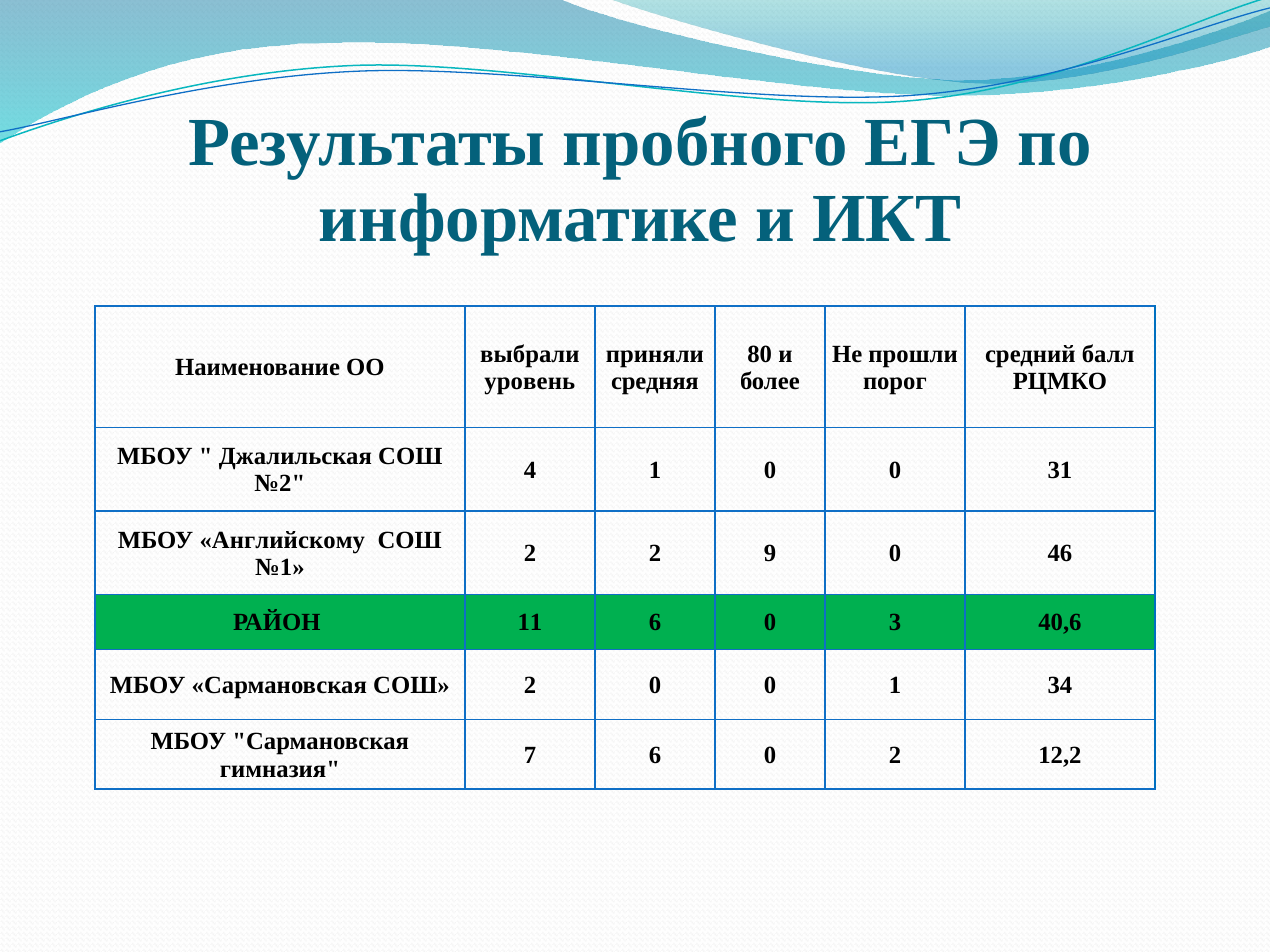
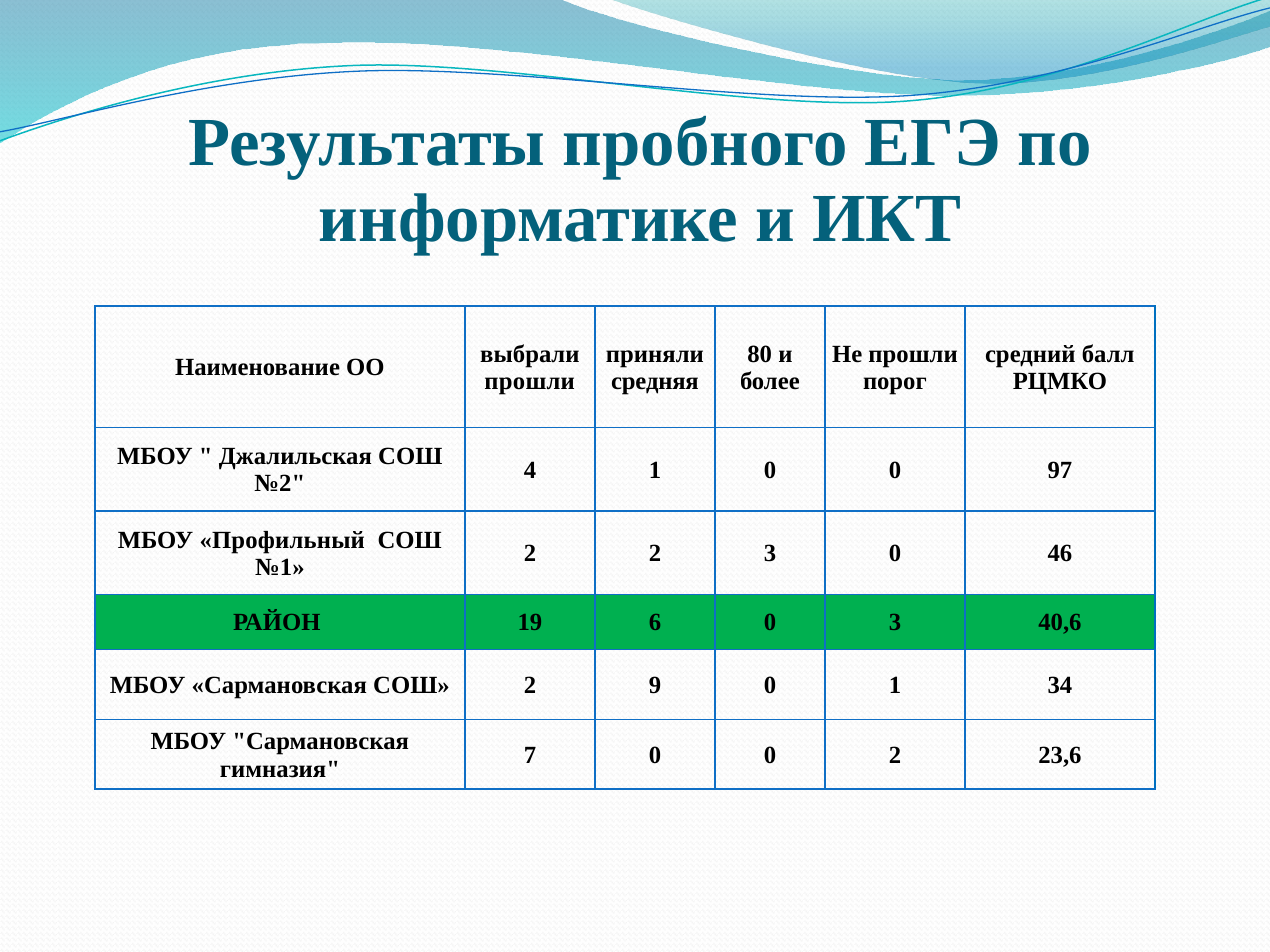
уровень: уровень -> прошли (530, 381)
31: 31 -> 97 (1060, 470)
Английскому: Английскому -> Профильный (282, 540)
2 9: 9 -> 3 (770, 554)
11: 11 -> 19 (530, 623)
2 0: 0 -> 9 (655, 686)
7 6: 6 -> 0 (655, 756)
12,2: 12,2 -> 23,6 (1060, 756)
